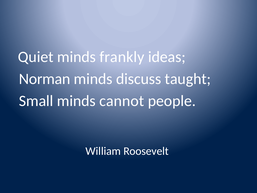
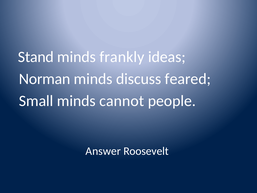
Quiet: Quiet -> Stand (36, 57)
taught: taught -> feared (188, 79)
William: William -> Answer (103, 151)
